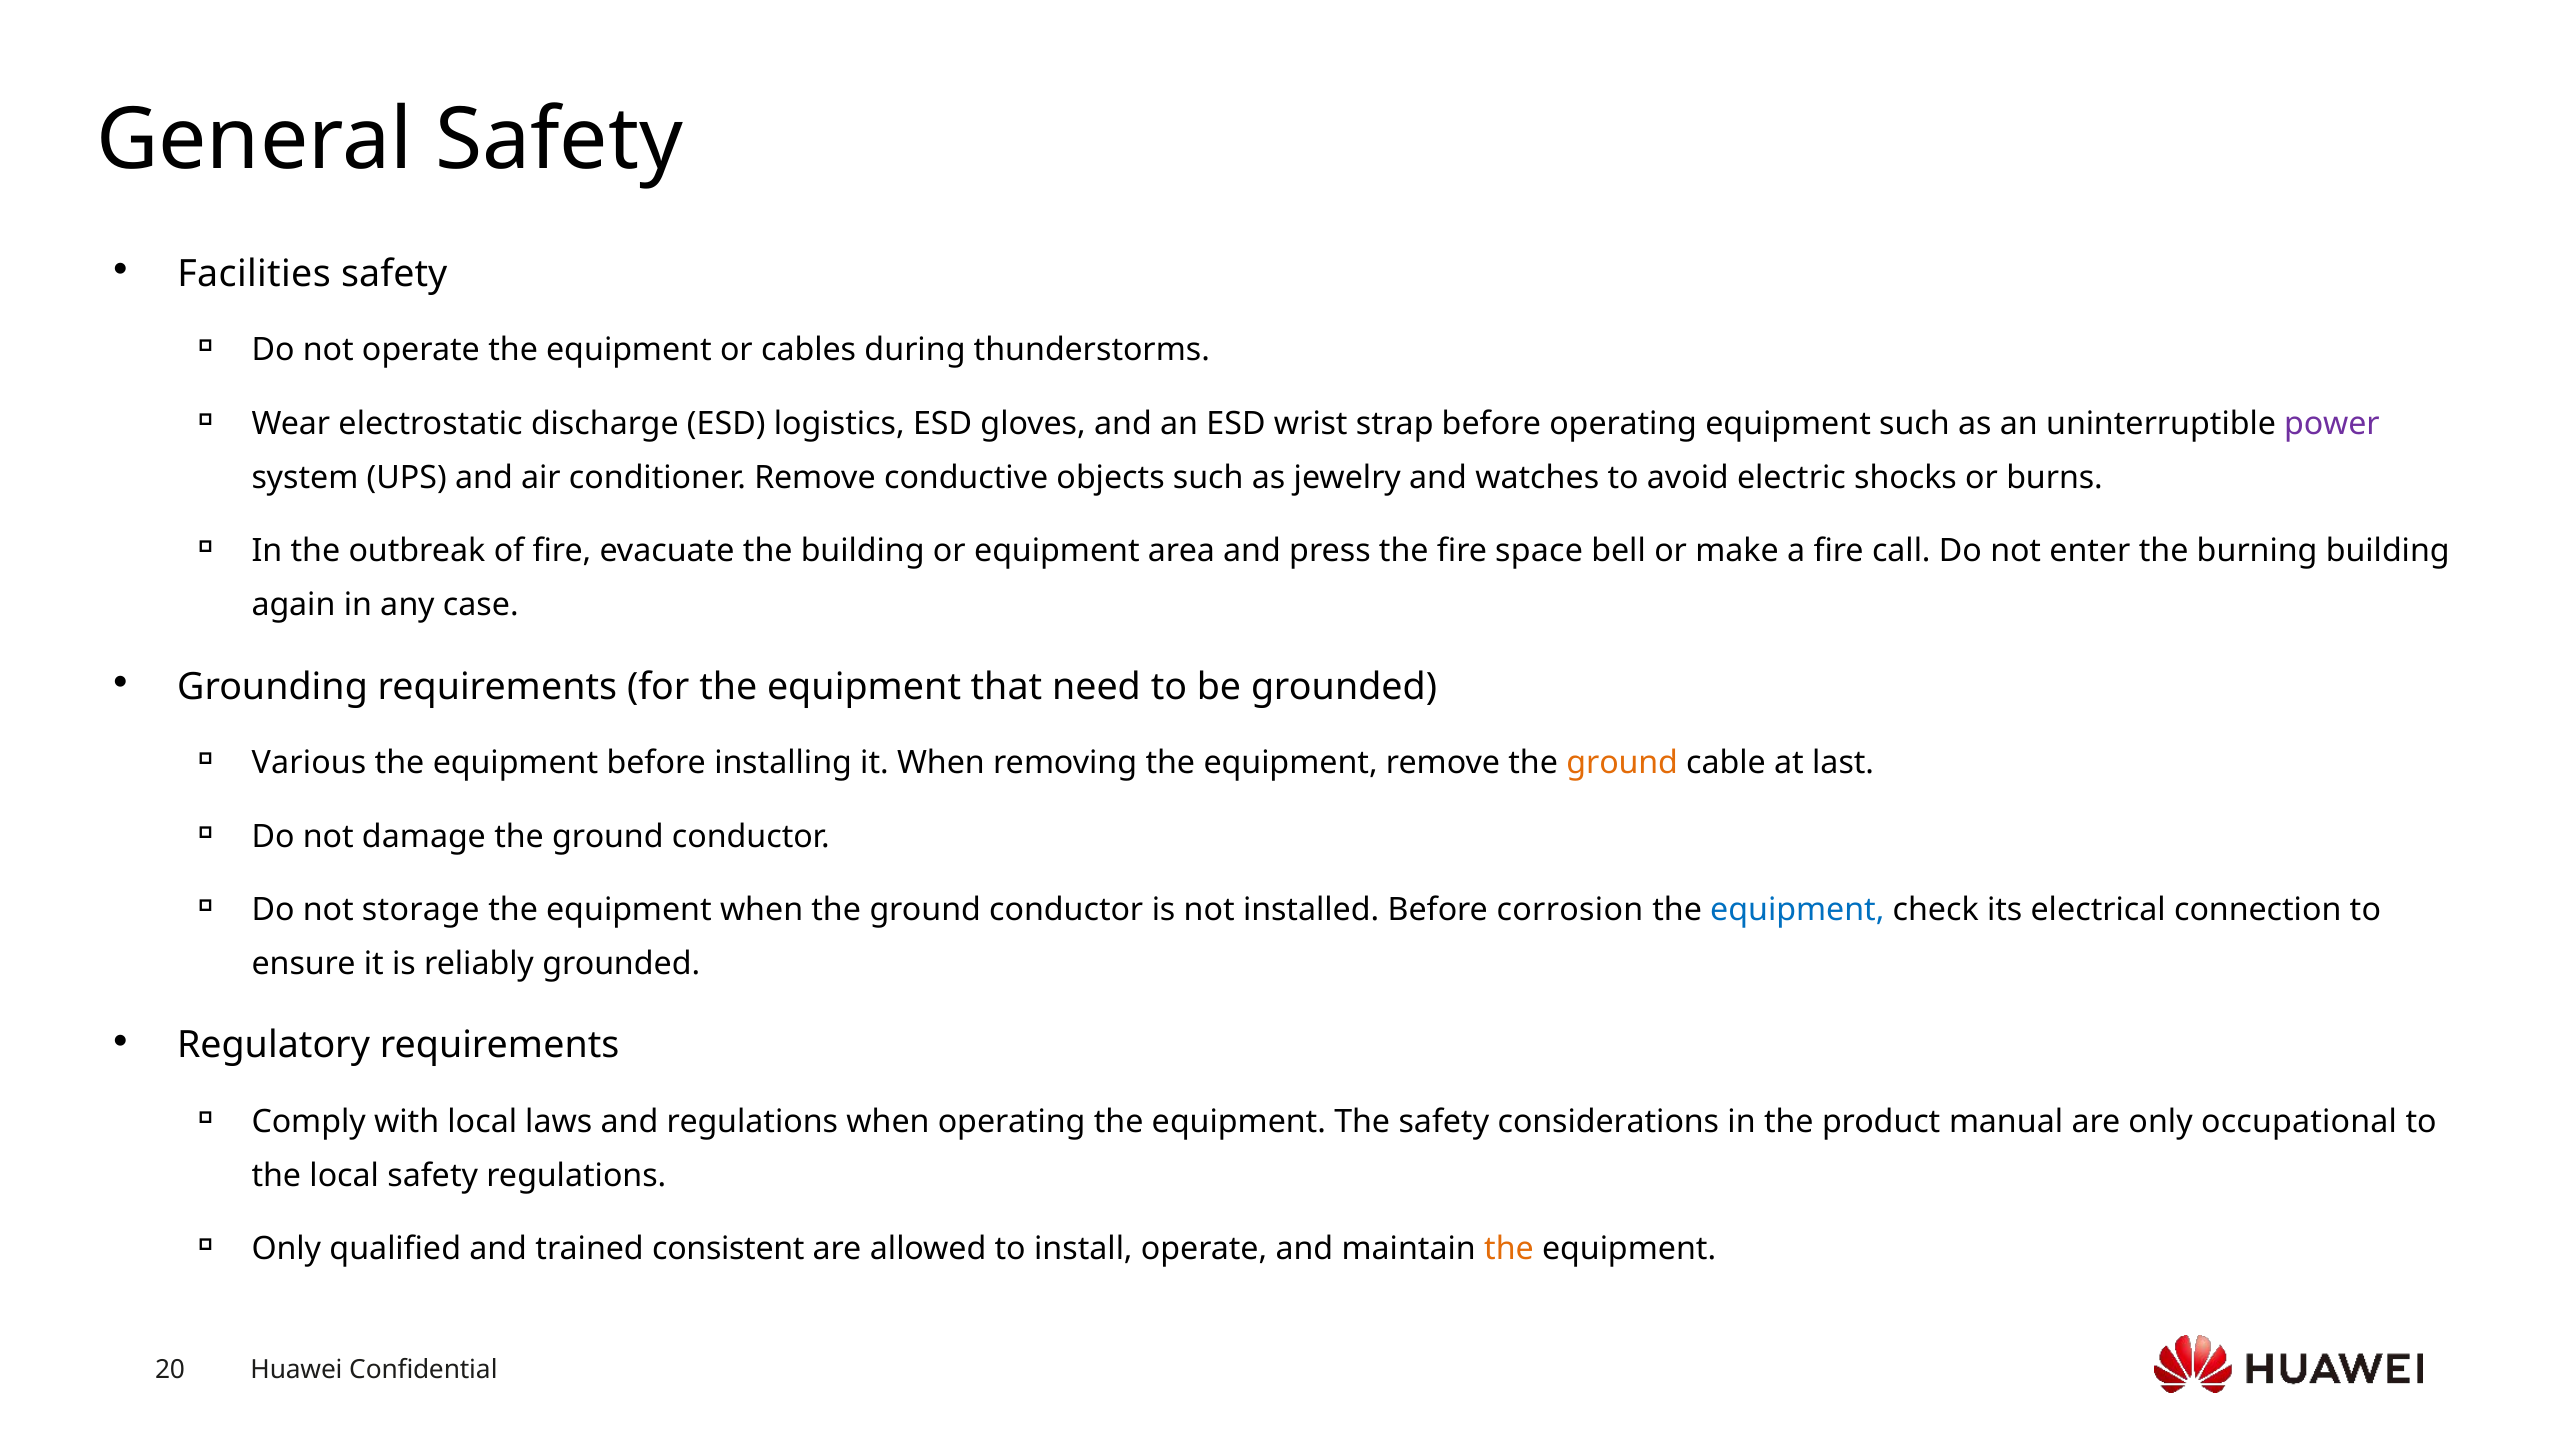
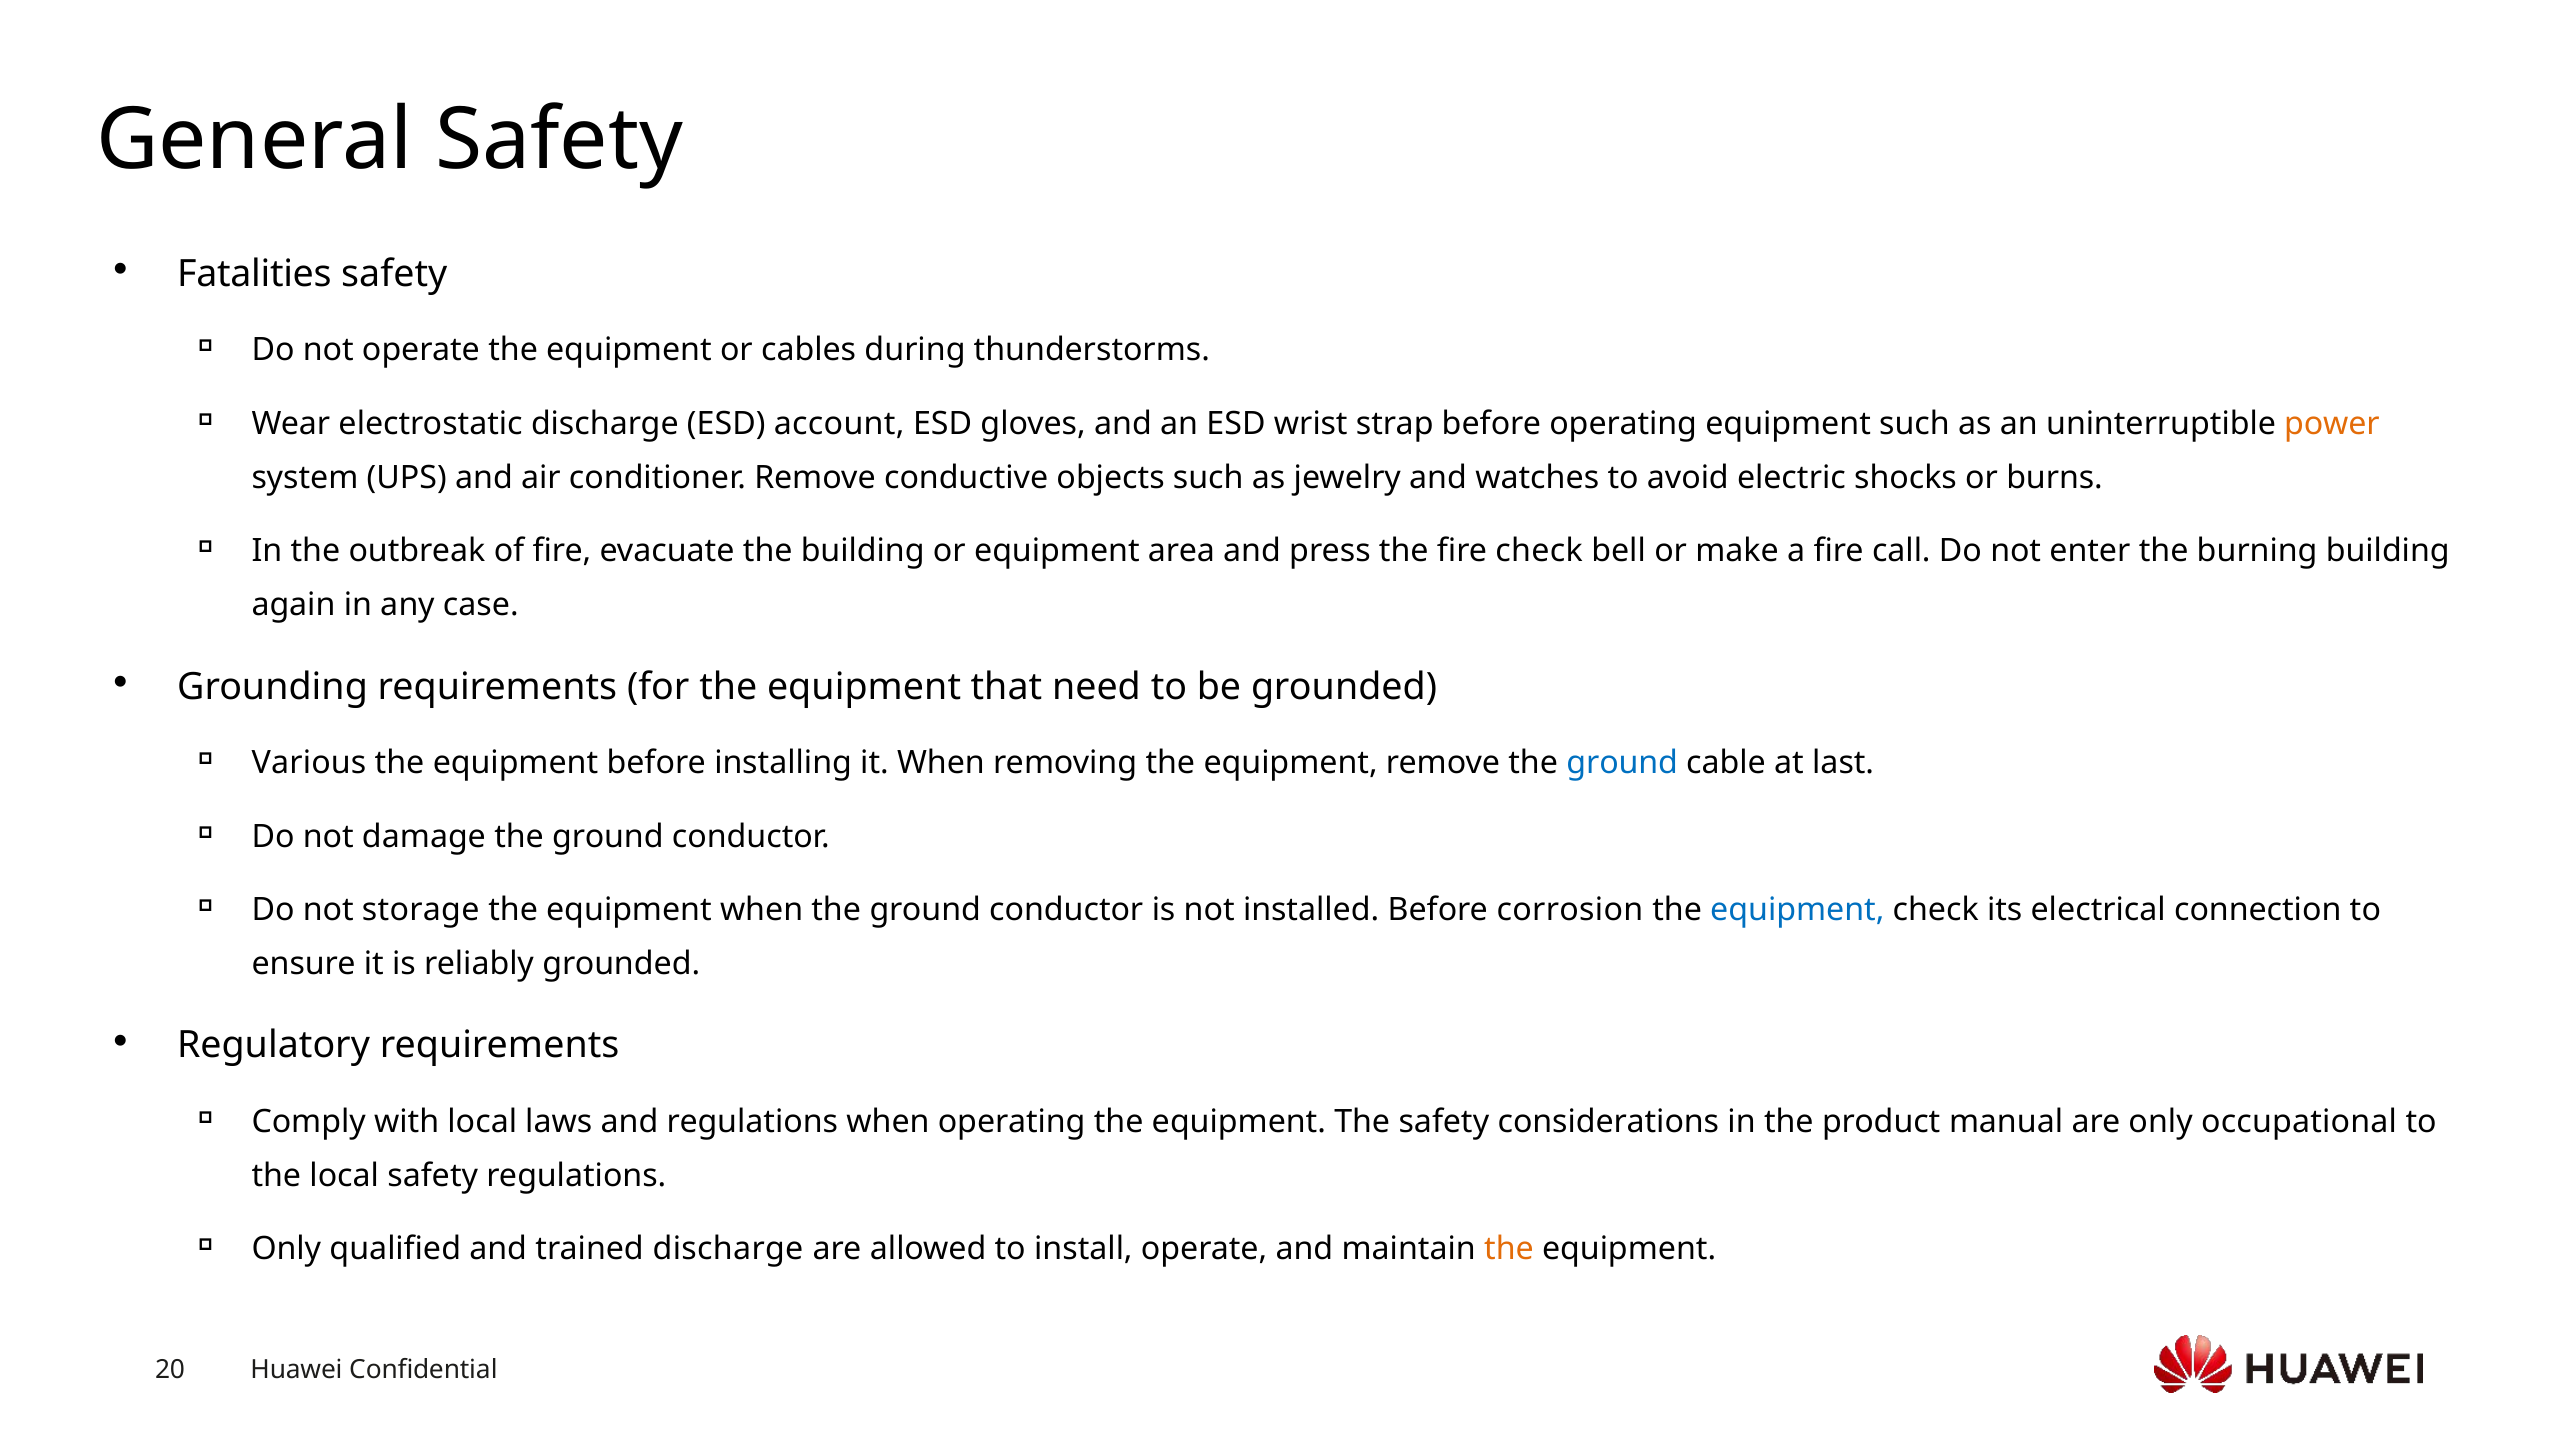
Facilities: Facilities -> Fatalities (254, 274)
logistics: logistics -> account (839, 424)
power colour: purple -> orange (2332, 424)
fire space: space -> check (1539, 551)
ground colour: orange -> blue (1622, 763)
trained consistent: consistent -> discharge (728, 1249)
